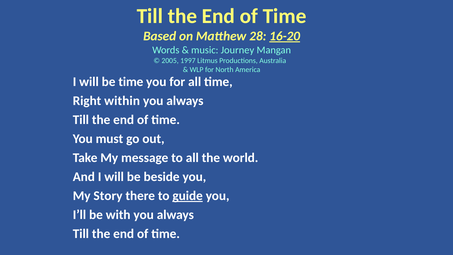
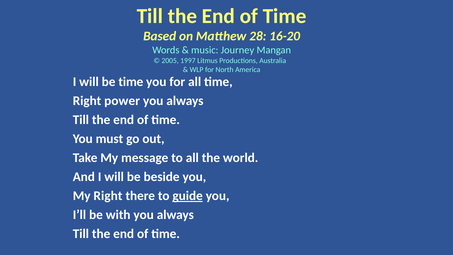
16-20 underline: present -> none (285, 36)
within: within -> power (122, 101)
My Story: Story -> Right (108, 196)
